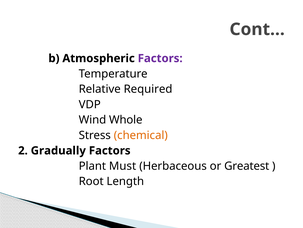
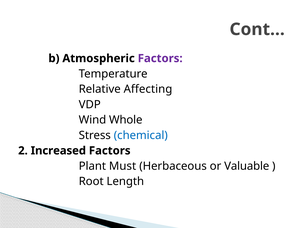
Required: Required -> Affecting (148, 89)
chemical colour: orange -> blue (141, 135)
Gradually: Gradually -> Increased (58, 150)
Greatest: Greatest -> Valuable (247, 165)
